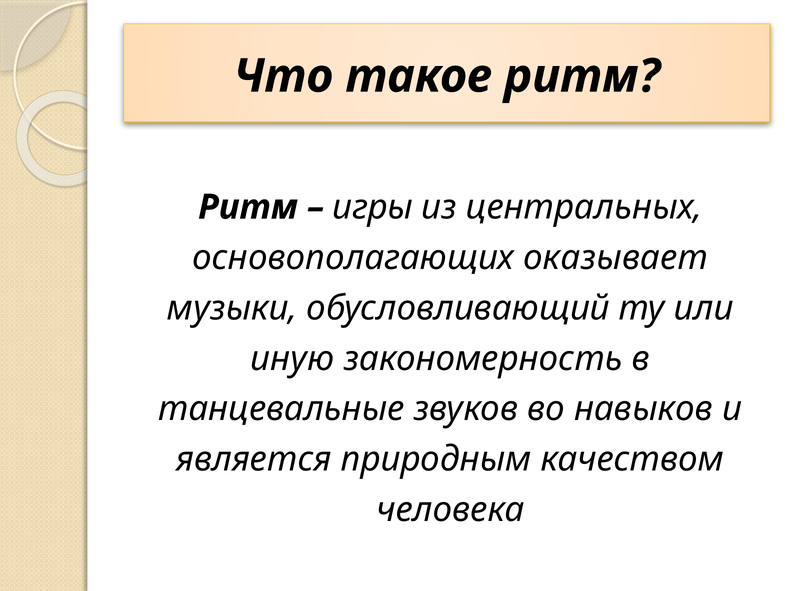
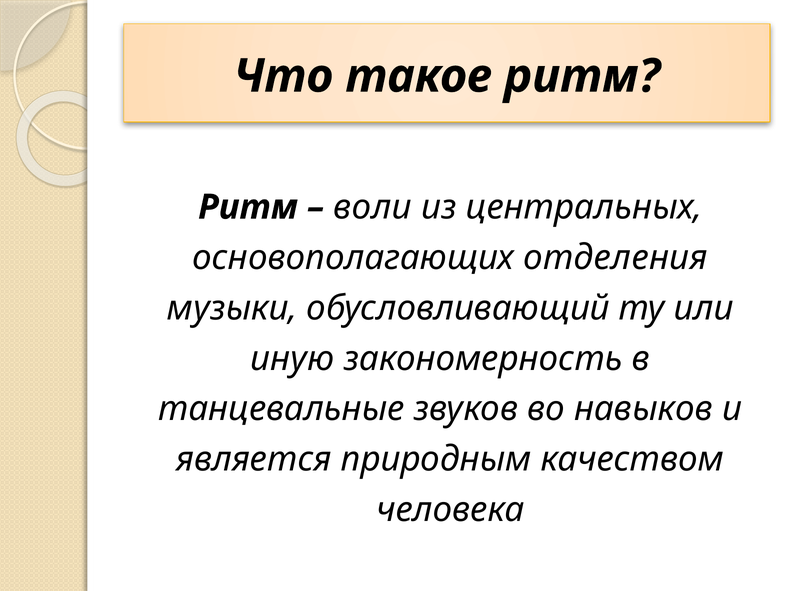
игры: игры -> воли (372, 207)
оказывает: оказывает -> отделения (615, 258)
